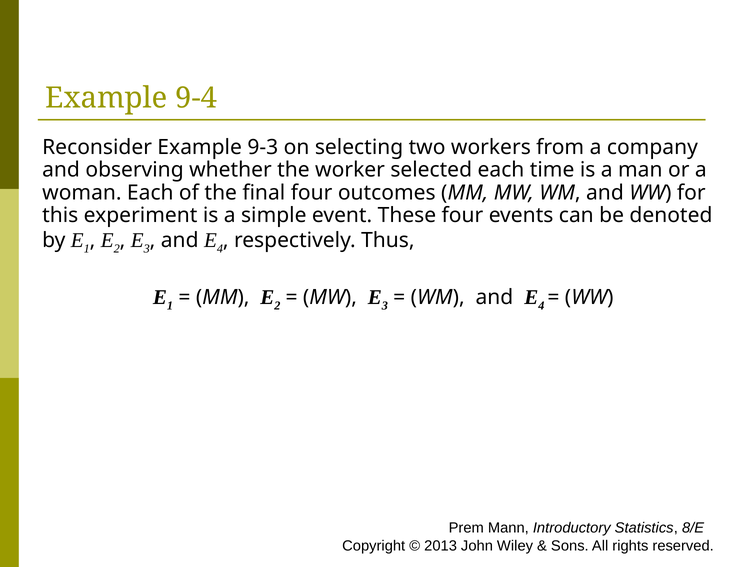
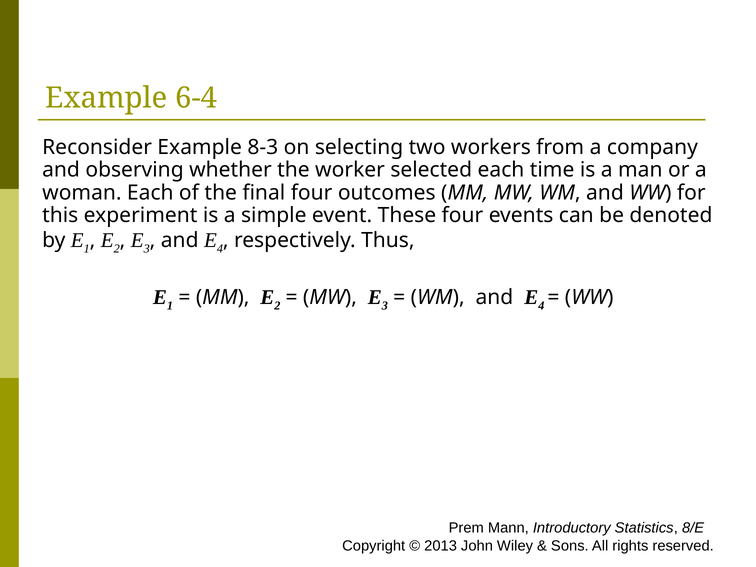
9-4: 9-4 -> 6-4 (196, 98)
9-3: 9-3 -> 8-3 (263, 147)
